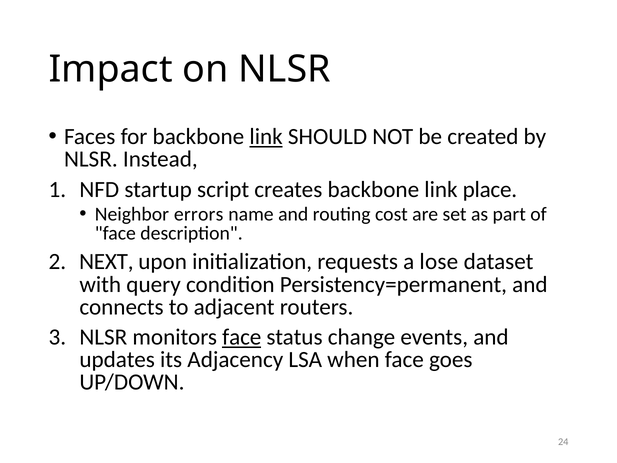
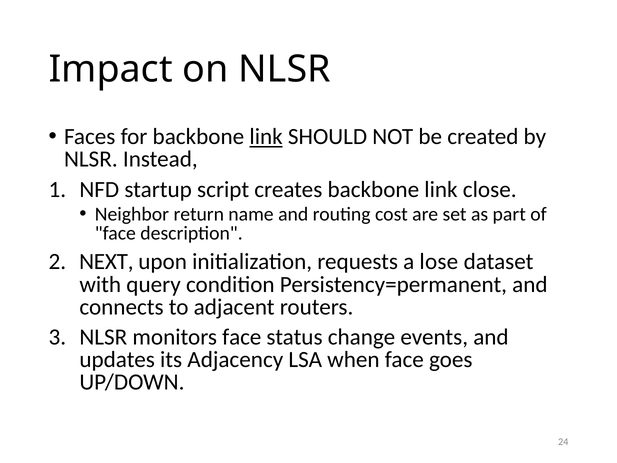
place: place -> close (490, 189)
errors: errors -> return (199, 214)
face underline: present -> none (242, 337)
